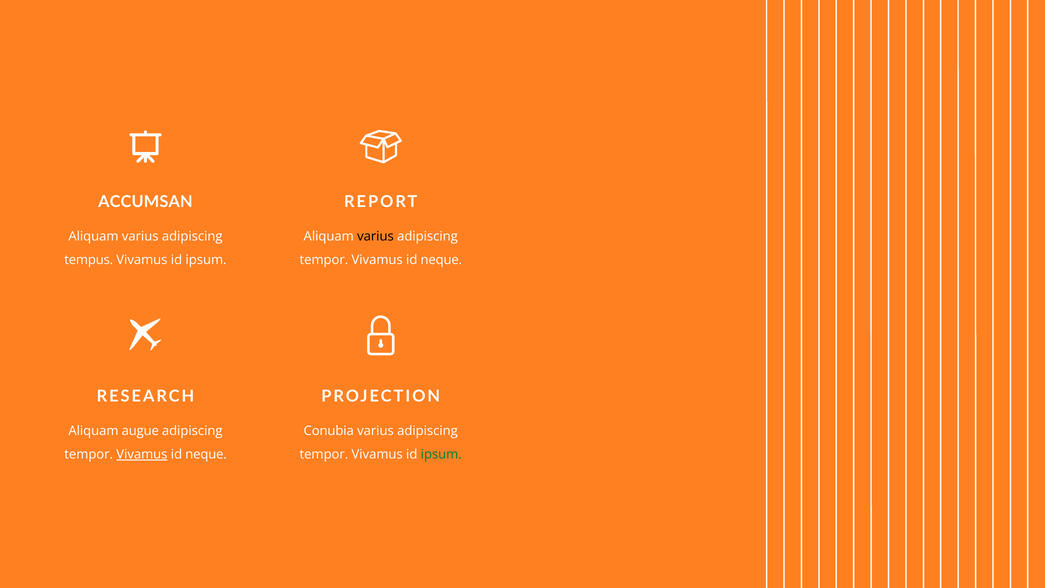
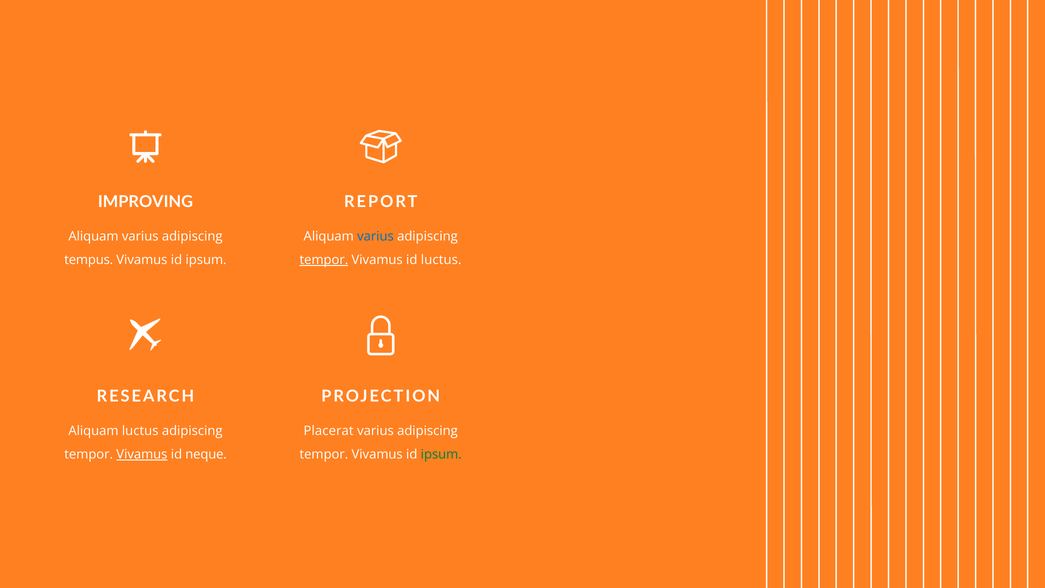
ACCUMSAN: ACCUMSAN -> IMPROVING (145, 202)
varius colour: black -> blue (375, 236)
tempor underline: none -> present (324, 260)
neque: neque -> luctus (441, 260)
Aliquam augue: augue -> luctus (140, 431)
Conubia: Conubia -> Placerat (329, 431)
